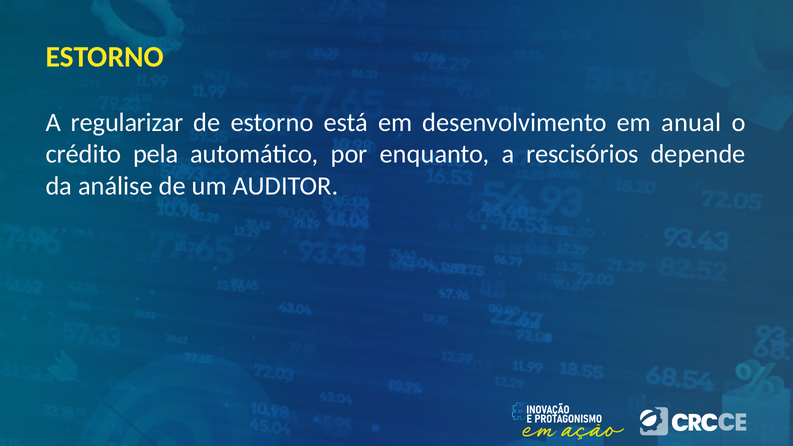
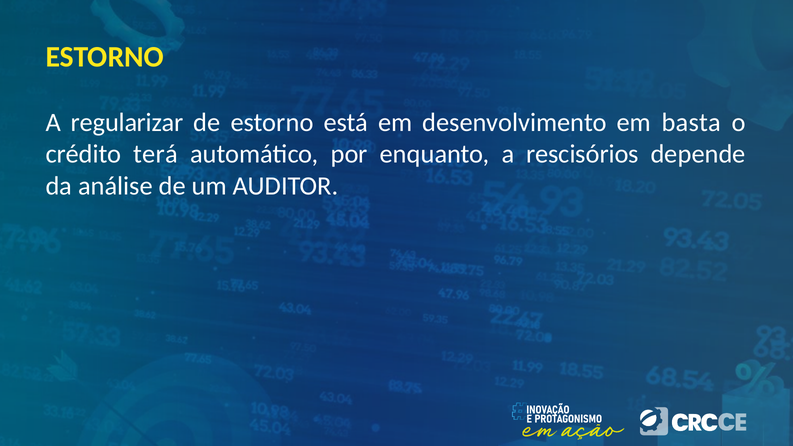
anual: anual -> basta (691, 122)
pela: pela -> terá (156, 154)
